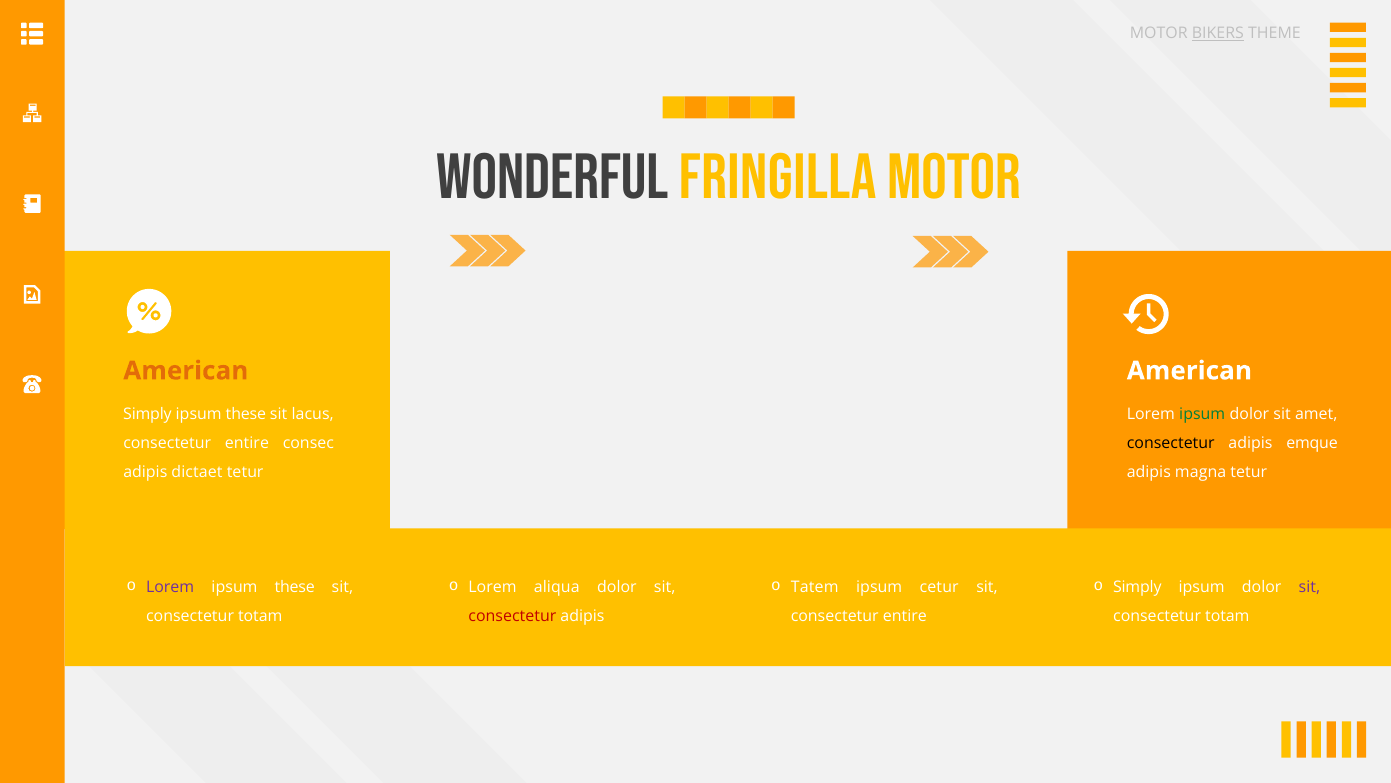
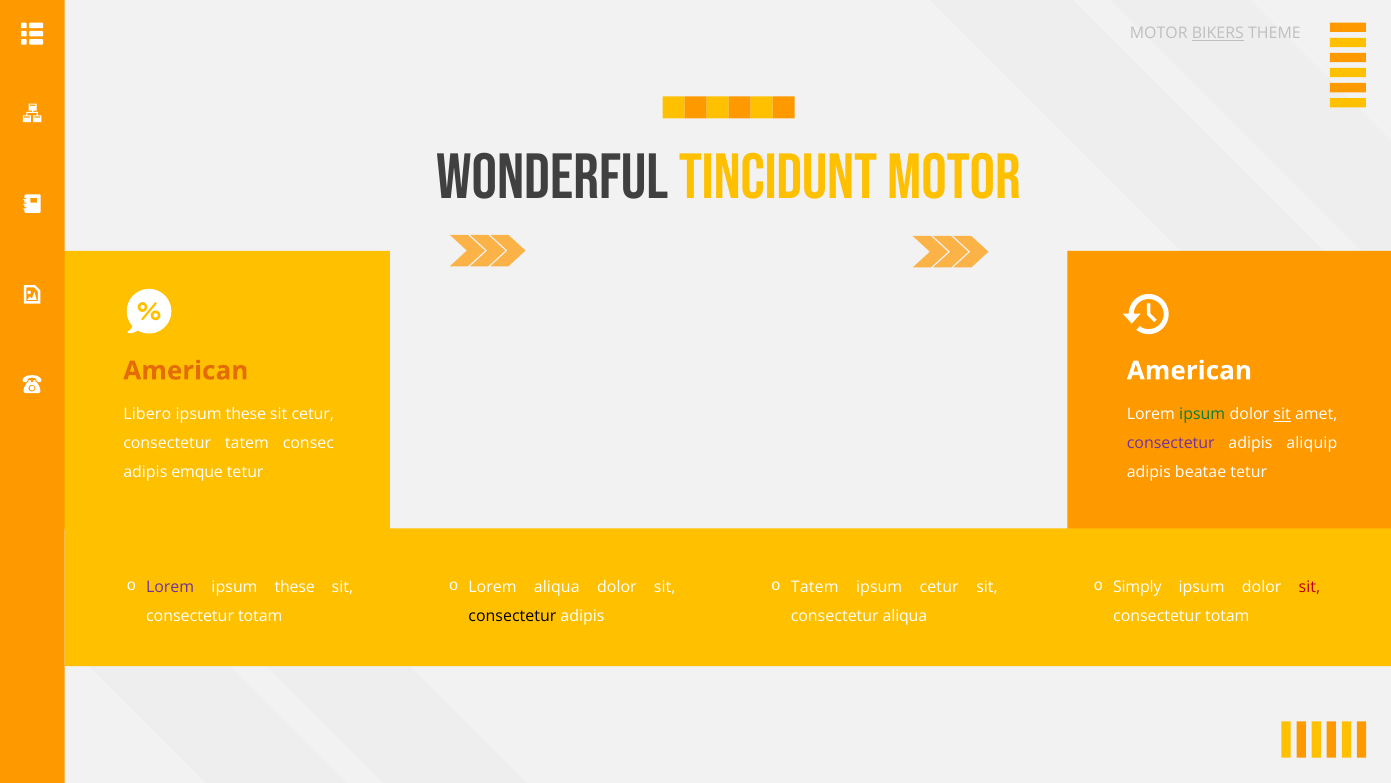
FRINGILLA: FRINGILLA -> TINCIDUNT (778, 178)
Simply: Simply -> Libero (147, 414)
sit lacus: lacus -> cetur (313, 414)
sit underline: none -> present (1282, 414)
entire: entire -> tatem (247, 443)
consectetur colour: black -> purple (1171, 443)
emque: emque -> aliquip (1312, 443)
dictaet: dictaet -> emque (197, 472)
magna: magna -> beatae (1201, 472)
sit colour: purple -> red (1309, 587)
entire: entire -> aliqua (905, 616)
consectetur colour: red -> black (512, 616)
